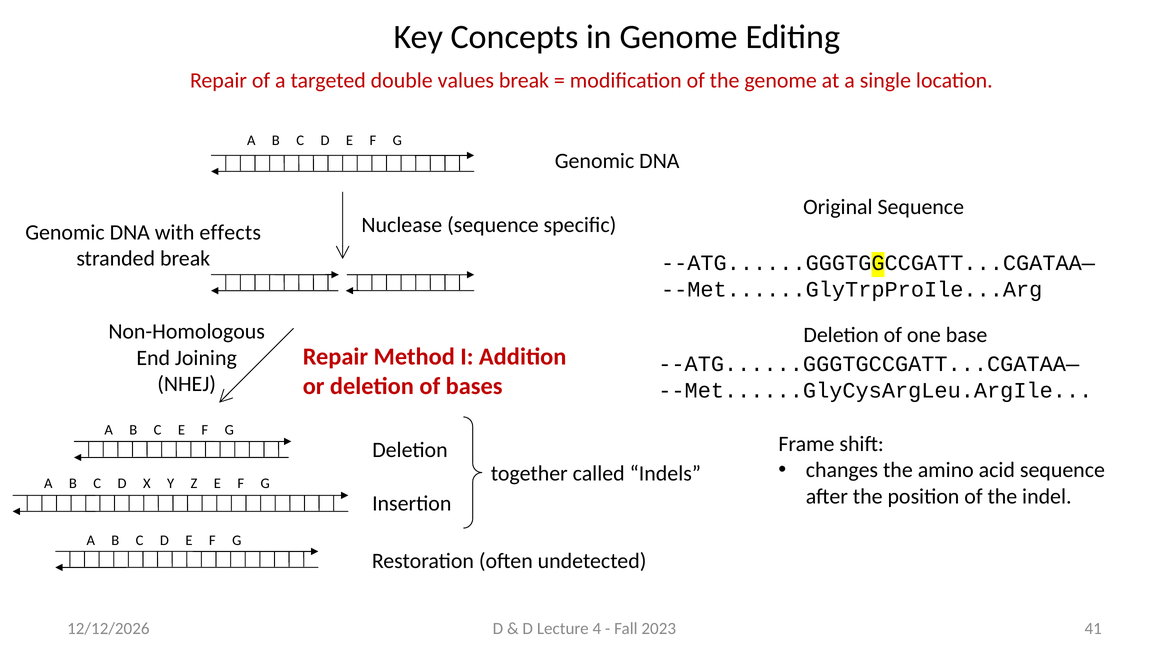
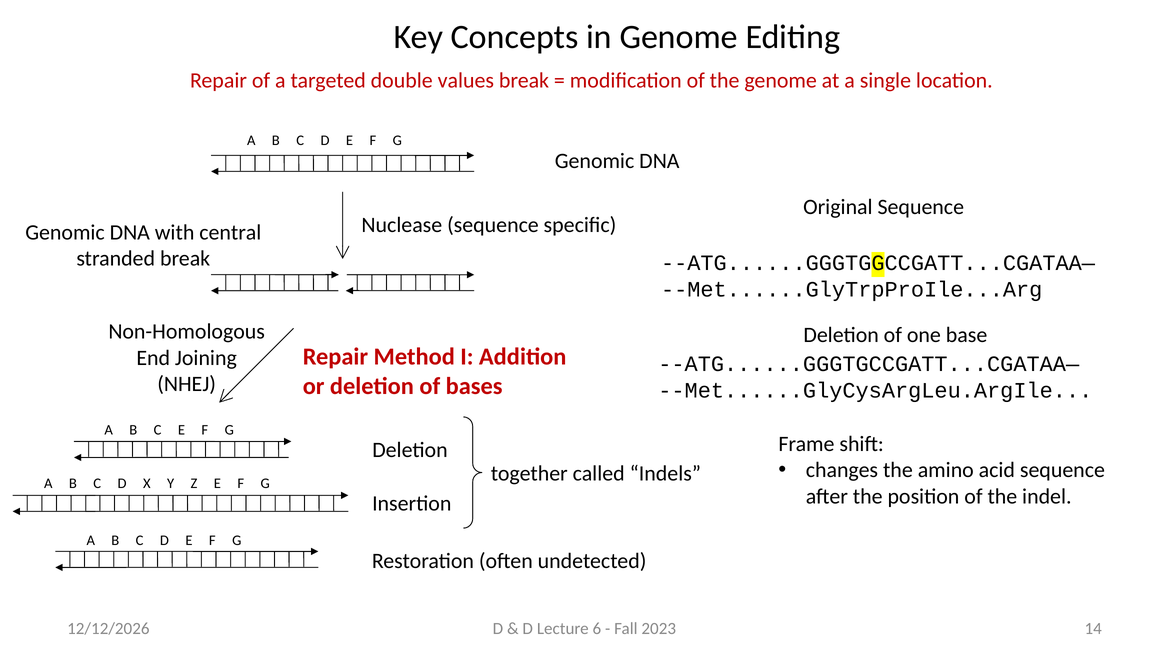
effects: effects -> central (230, 232)
4: 4 -> 6 (597, 628)
41: 41 -> 14 (1093, 628)
